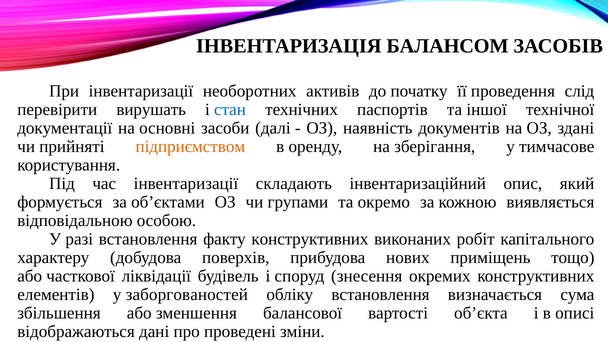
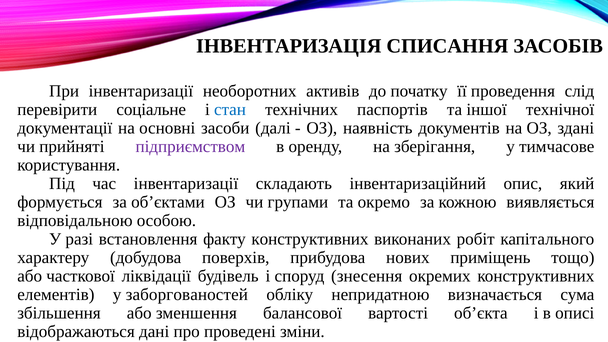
БАЛАНСОМ: БАЛАНСОМ -> СПИСАННЯ (447, 46)
вирушать: вирушать -> соціальне (151, 110)
підприємством colour: orange -> purple (190, 147)
обліку встановлення: встановлення -> непридатною (380, 295)
